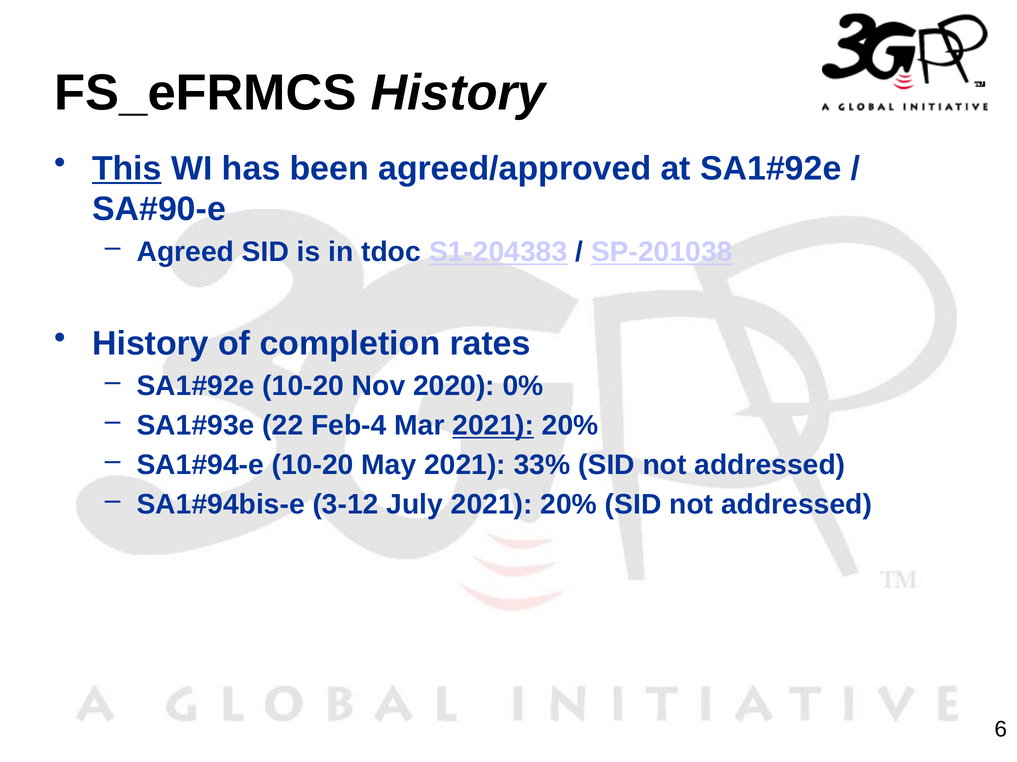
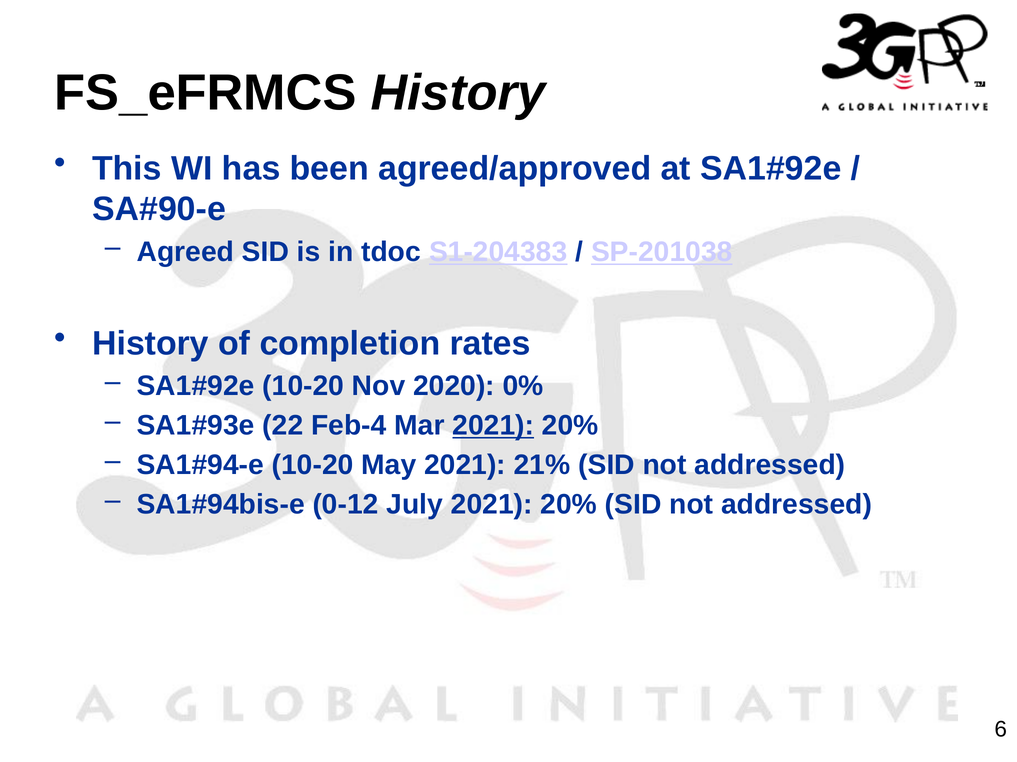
This underline: present -> none (127, 169)
33%: 33% -> 21% (542, 465)
3-12: 3-12 -> 0-12 (346, 505)
